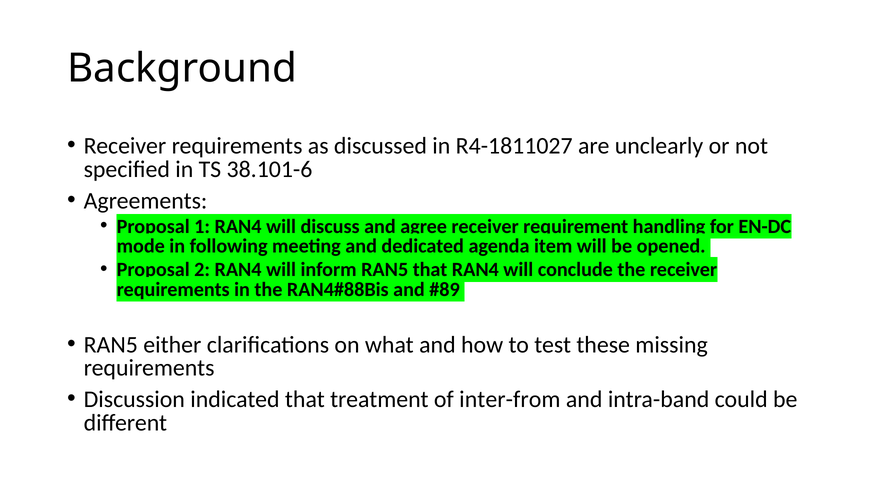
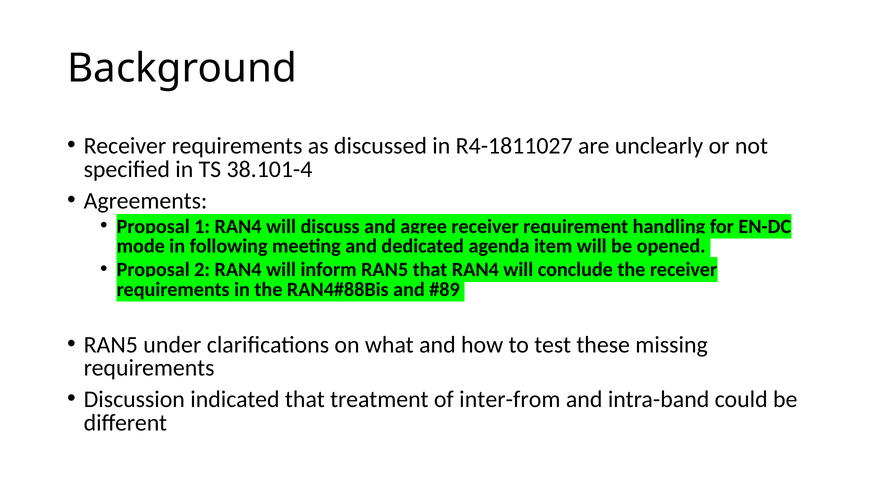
38.101-6: 38.101-6 -> 38.101-4 (269, 169)
either: either -> under (172, 344)
